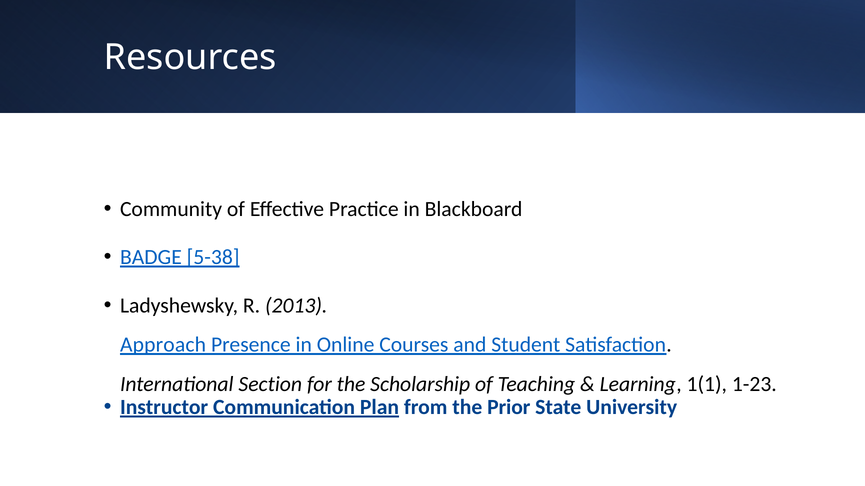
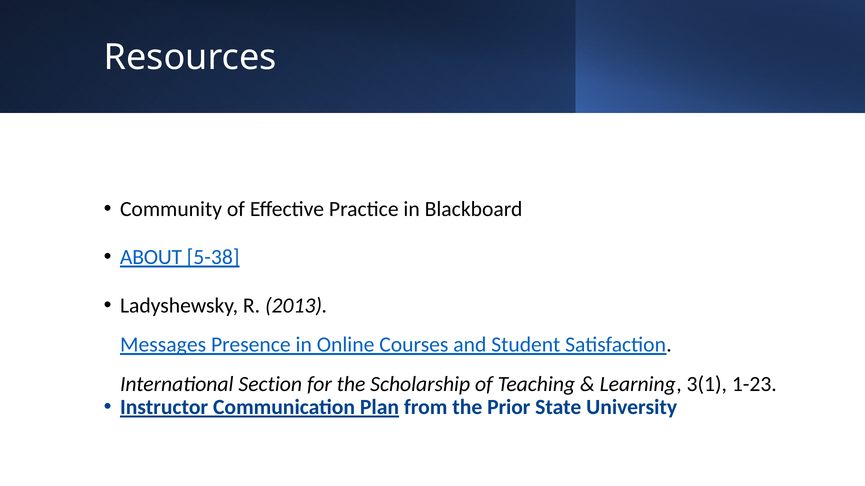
BADGE: BADGE -> ABOUT (151, 258)
Approach: Approach -> Messages (163, 345)
1(1: 1(1 -> 3(1 (707, 384)
